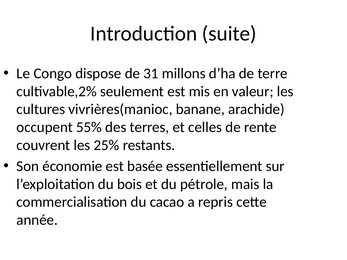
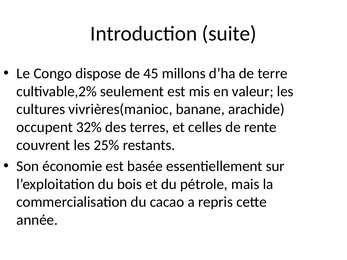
31: 31 -> 45 (151, 74)
55%: 55% -> 32% (89, 127)
